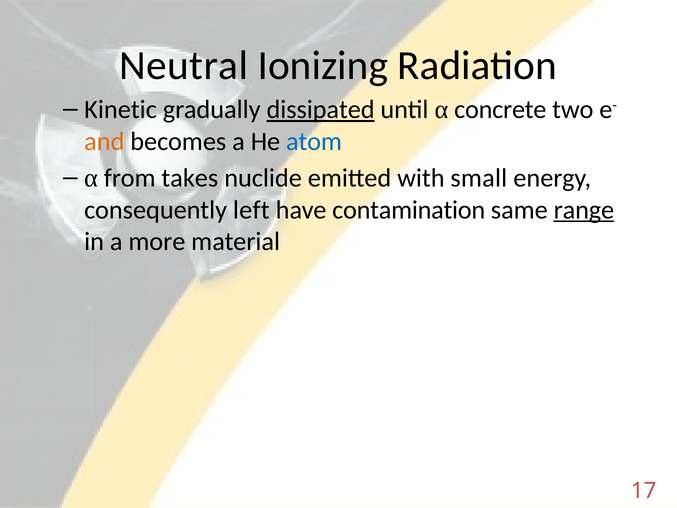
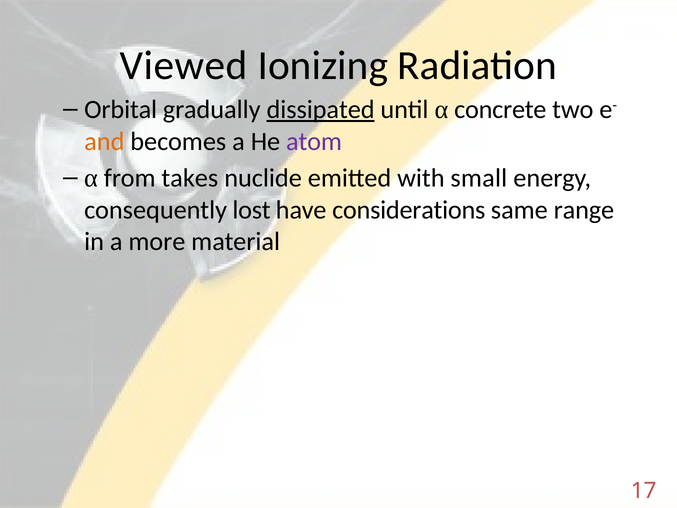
Neutral: Neutral -> Viewed (184, 66)
Kinetic: Kinetic -> Orbital (121, 110)
atom colour: blue -> purple (314, 141)
left: left -> lost (252, 210)
contamination: contamination -> considerations (409, 210)
range underline: present -> none (584, 210)
